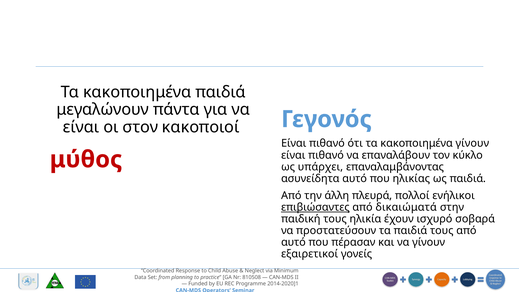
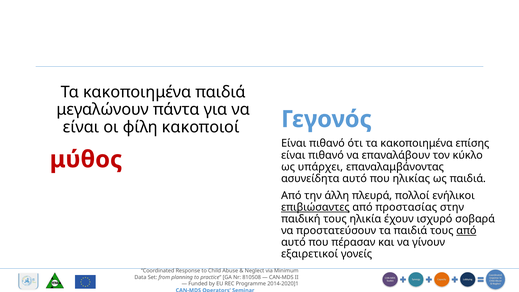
στον: στον -> φίλη (140, 127)
κακοποιημένα γίνουν: γίνουν -> επίσης (472, 143)
δικαιώματά: δικαιώματά -> προστασίας (406, 207)
από underline: none -> present (466, 231)
